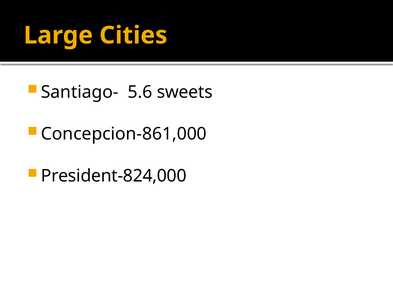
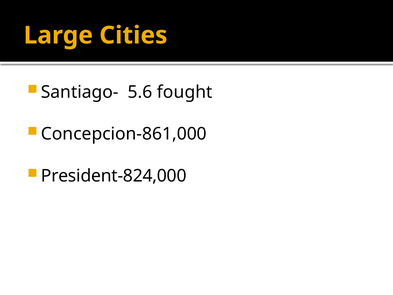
sweets: sweets -> fought (185, 92)
